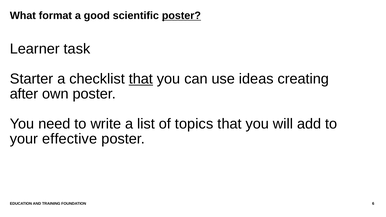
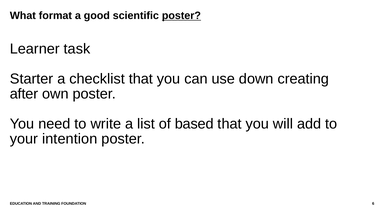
that underline: present -> none (141, 79)
ideas: ideas -> down (256, 79)
topics: topics -> based (194, 124)
effective: effective -> intention (70, 139)
